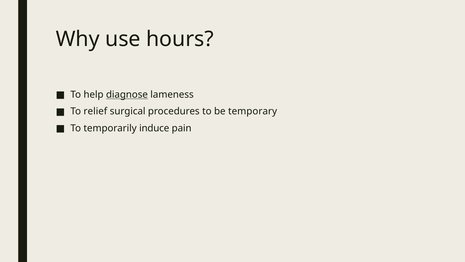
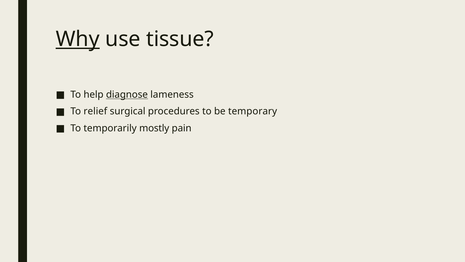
Why underline: none -> present (78, 39)
hours: hours -> tissue (180, 39)
induce: induce -> mostly (154, 128)
